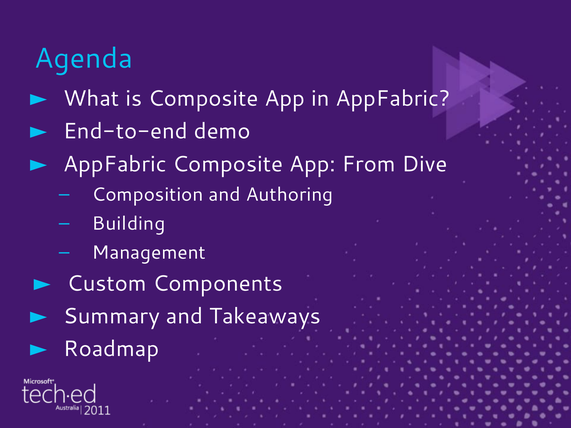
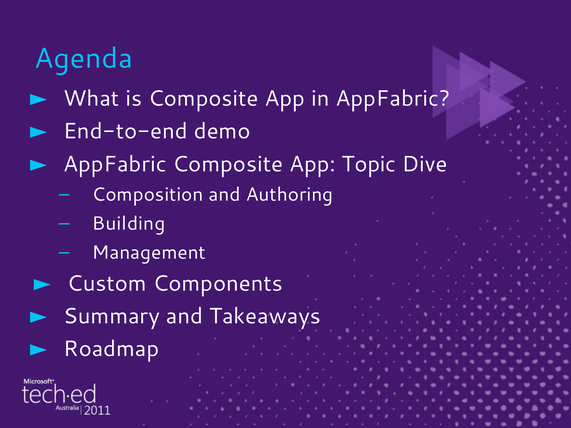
From: From -> Topic (369, 164)
